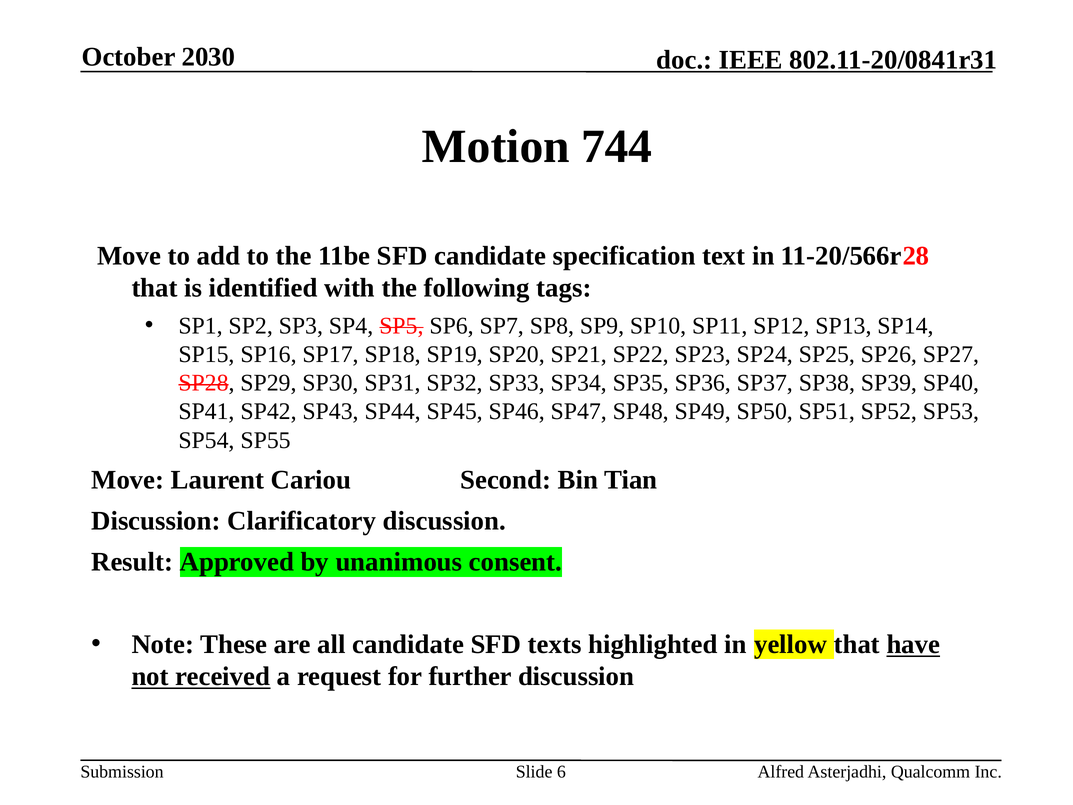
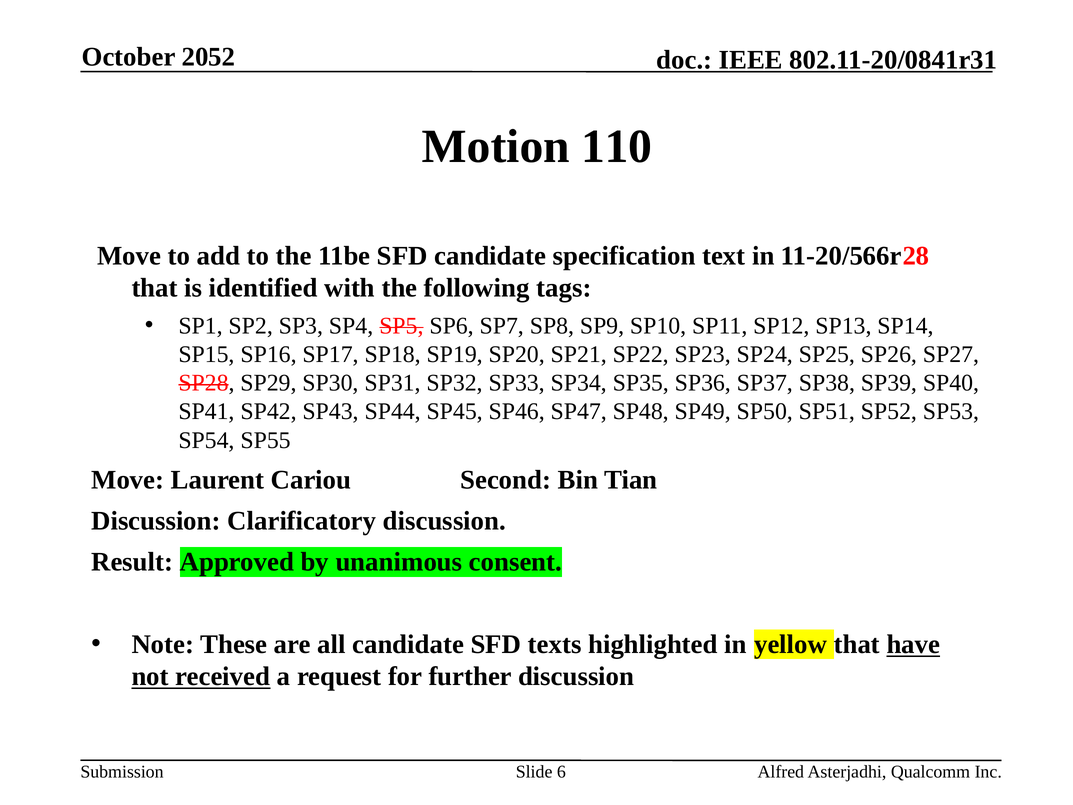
2030: 2030 -> 2052 (208, 57)
744: 744 -> 110 (617, 146)
